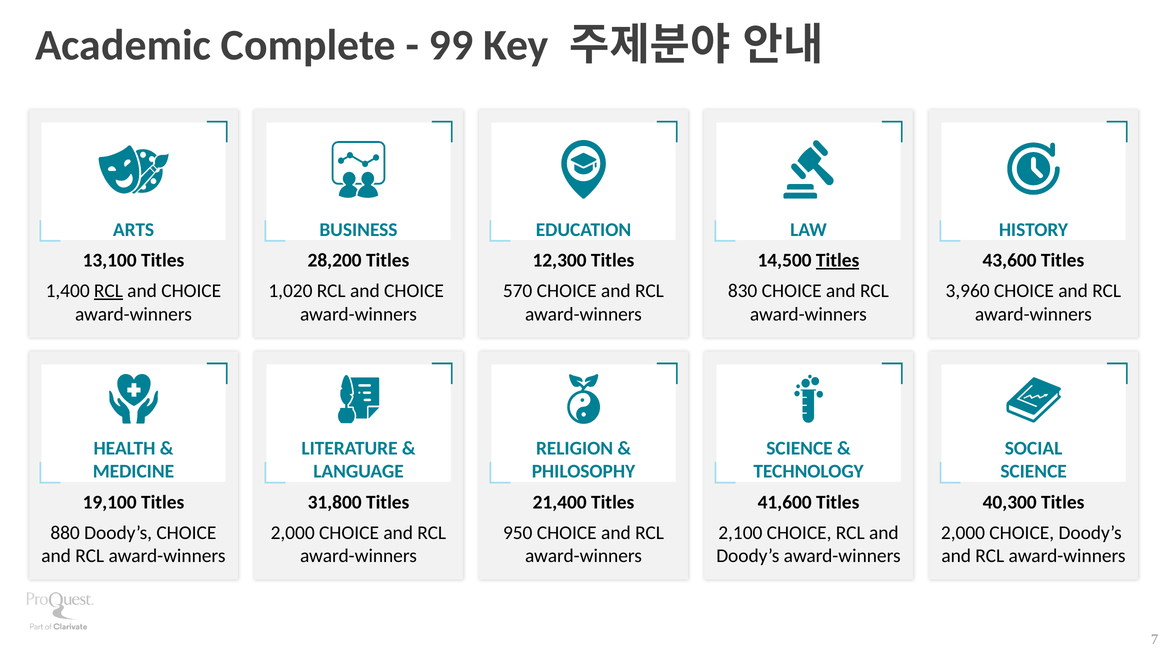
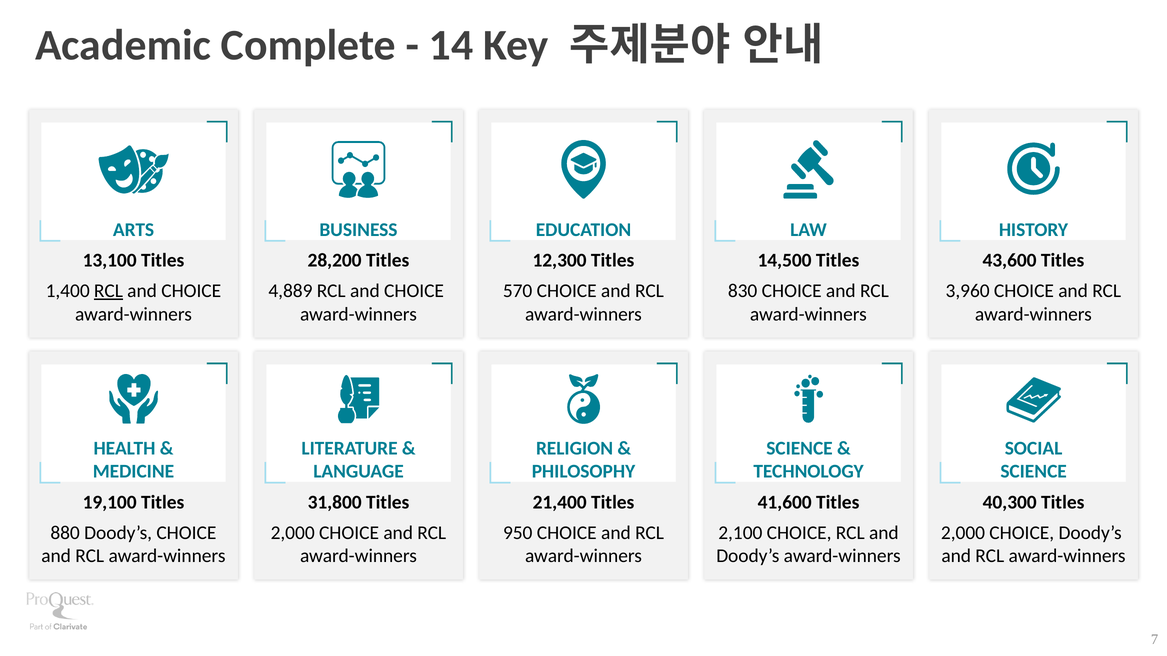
99: 99 -> 14 (451, 45)
Titles underline: present -> none (838, 261)
1,020: 1,020 -> 4,889 (290, 291)
